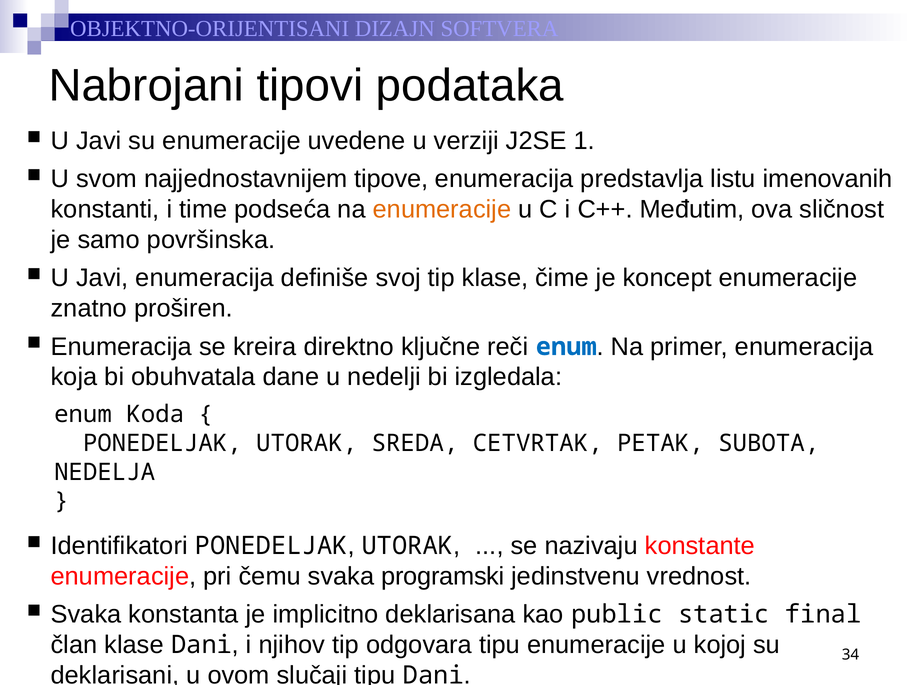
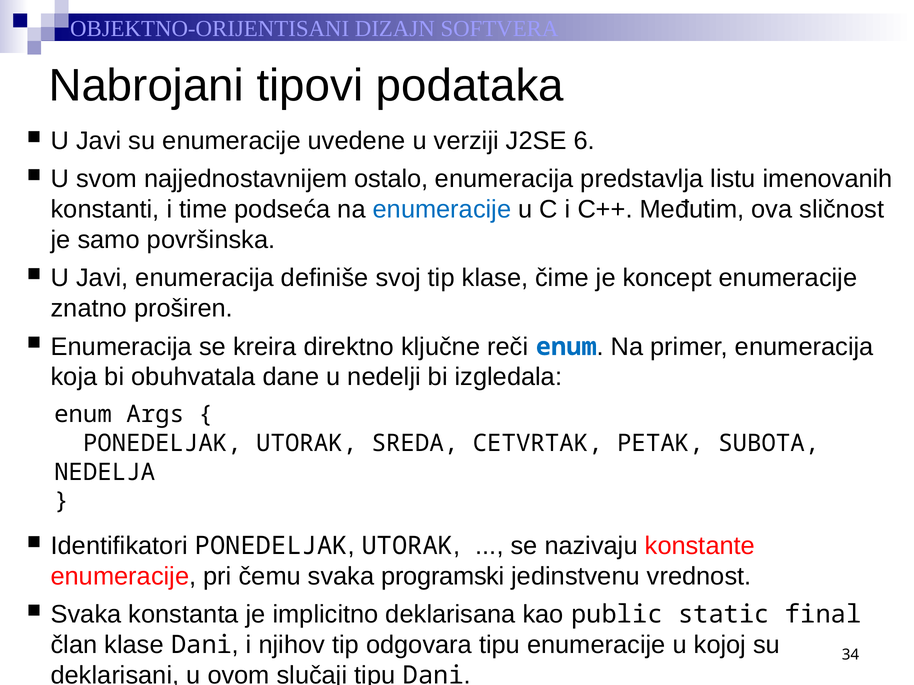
1: 1 -> 6 (584, 141)
tipove: tipove -> ostalo (391, 179)
enumeracije colour: orange -> blue (442, 210)
Koda: Koda -> Args (155, 415)
